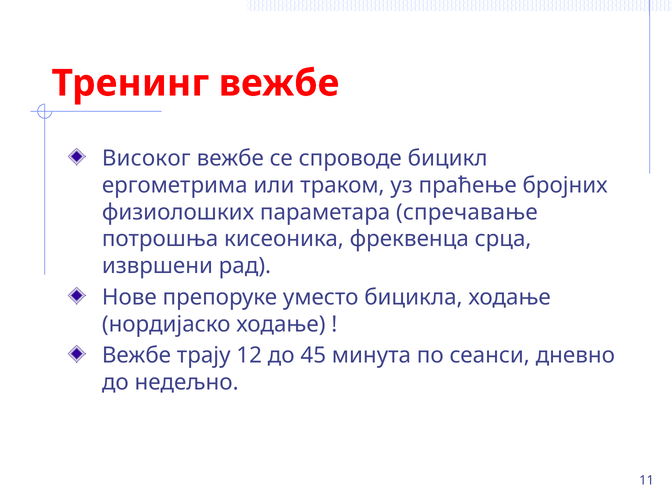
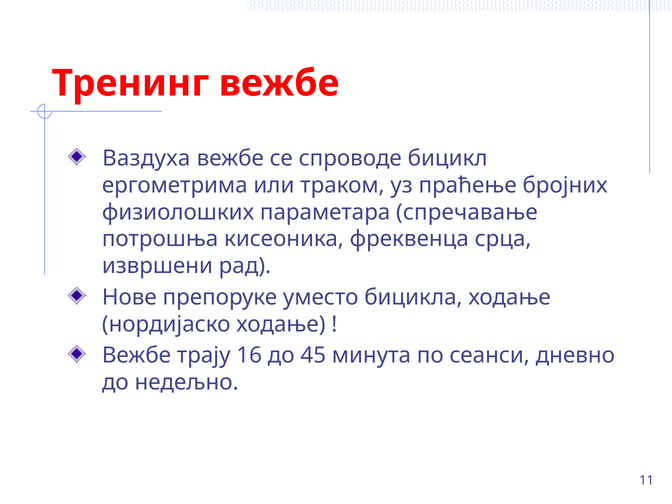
Високог: Високог -> Ваздуха (146, 158)
12: 12 -> 16 (249, 355)
